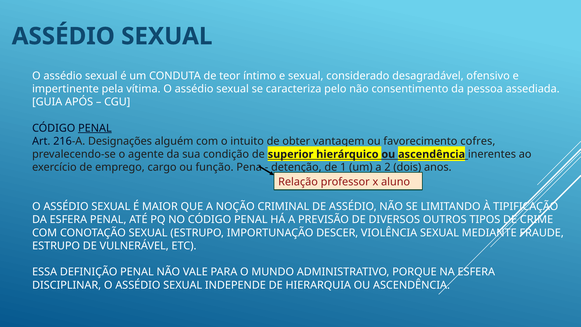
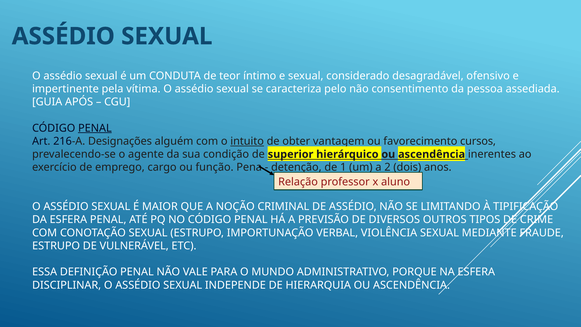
intuito underline: none -> present (247, 141)
cofres: cofres -> cursos (478, 141)
DESCER: DESCER -> VERBAL (337, 233)
